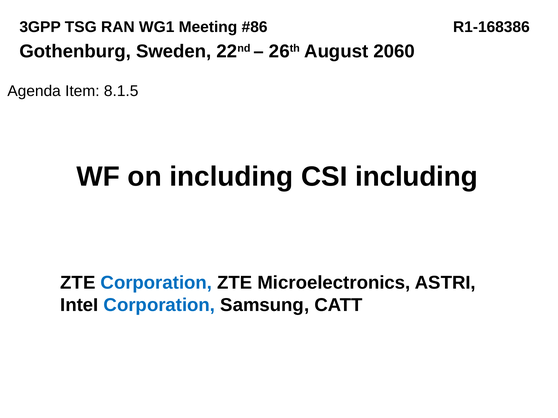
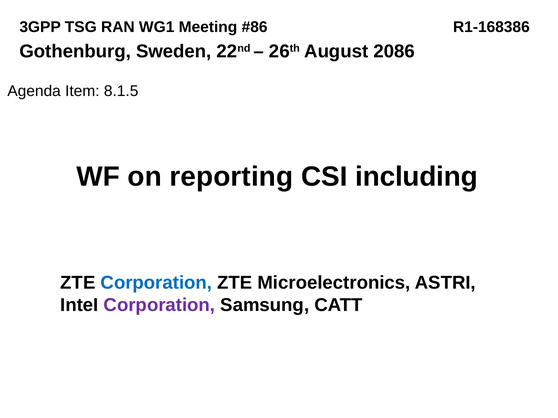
2060: 2060 -> 2086 (394, 51)
on including: including -> reporting (231, 177)
Corporation colour: blue -> purple (159, 305)
